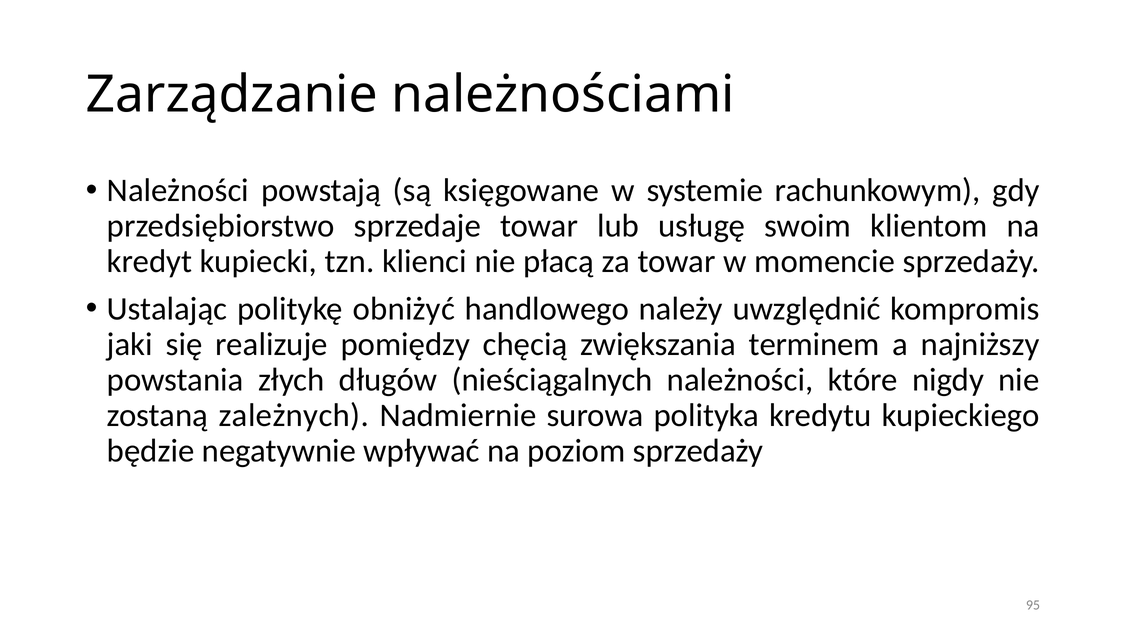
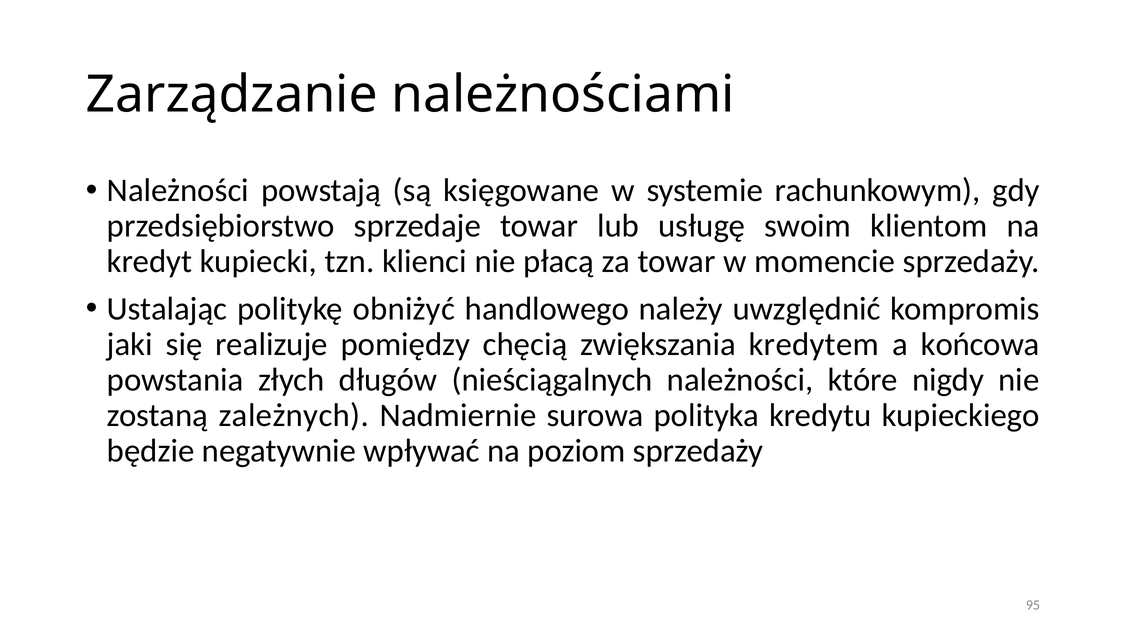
terminem: terminem -> kredytem (814, 344)
najniższy: najniższy -> końcowa (980, 344)
